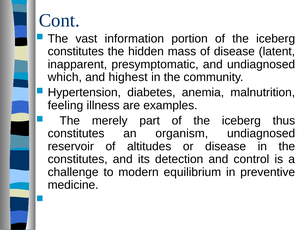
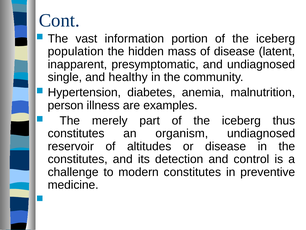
constitutes: constitutes -> population (76, 51)
which: which -> single (65, 77)
highest: highest -> healthy (128, 77)
feeling: feeling -> person (66, 105)
modern equilibrium: equilibrium -> constitutes (192, 172)
